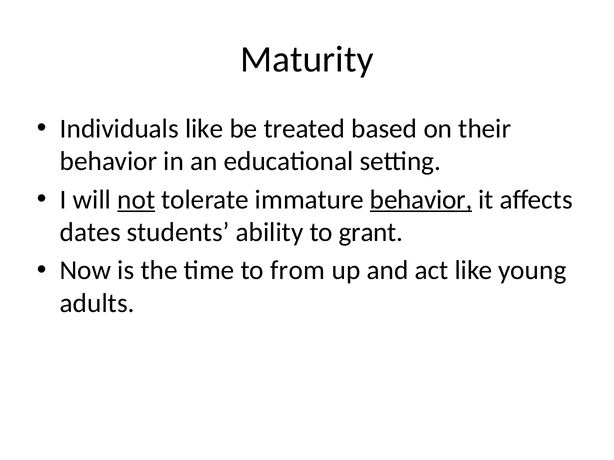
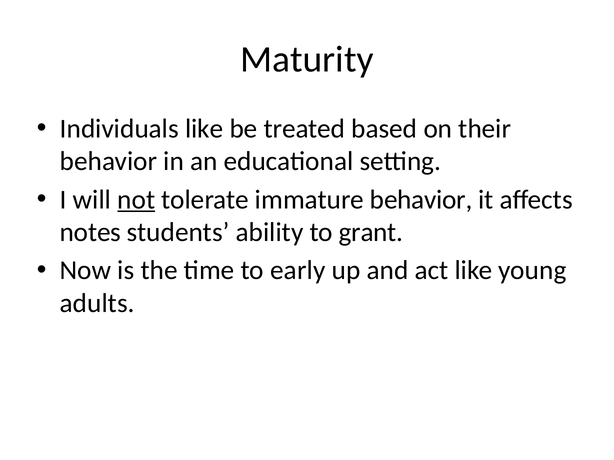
behavior underline: present -> none (421, 200)
dates: dates -> notes (90, 233)
from: from -> early (298, 271)
